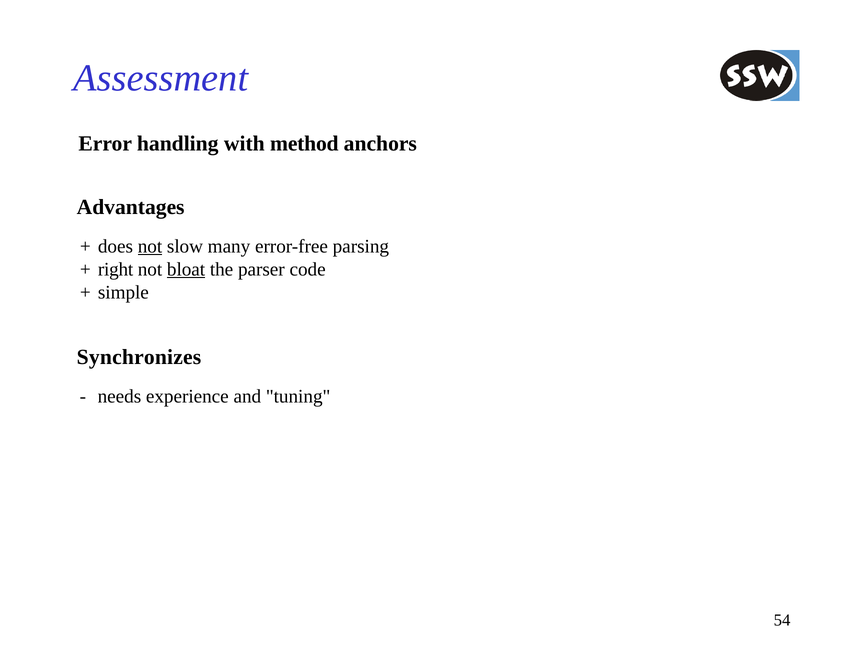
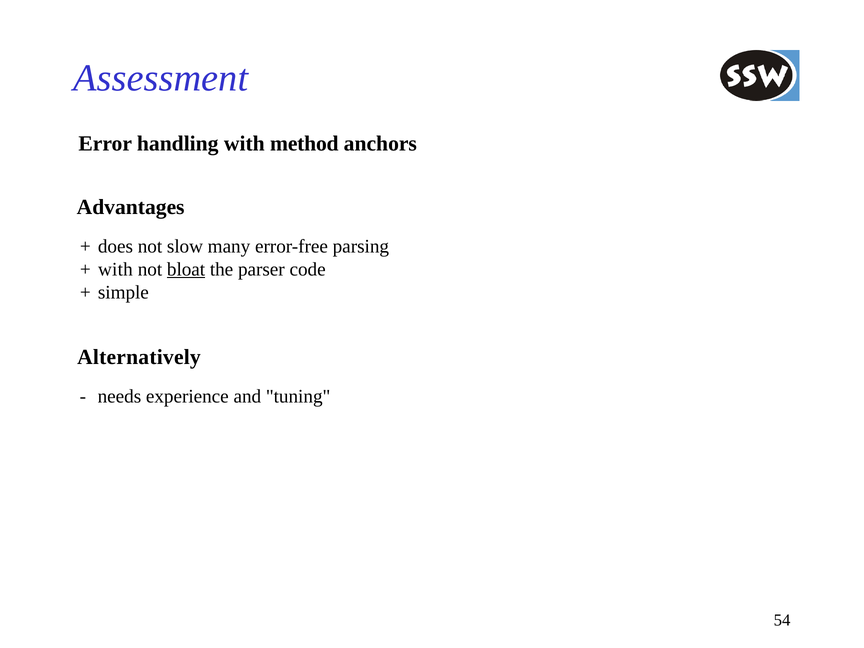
not underline: present -> none (150, 246)
right: right -> with (115, 269)
Synchronizes: Synchronizes -> Alternatively (139, 357)
